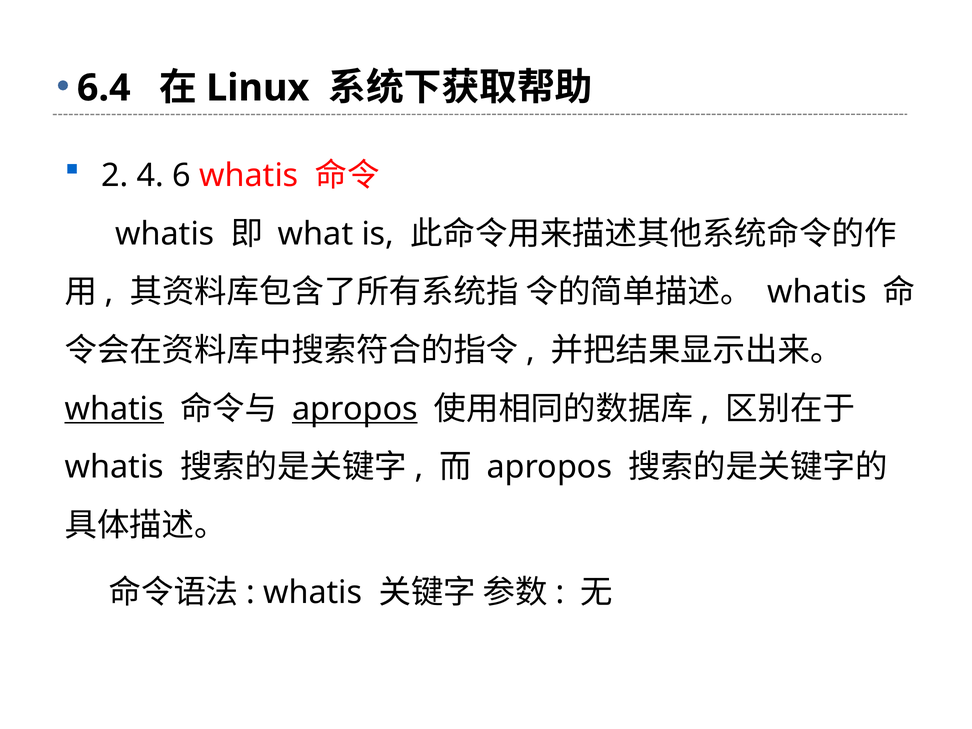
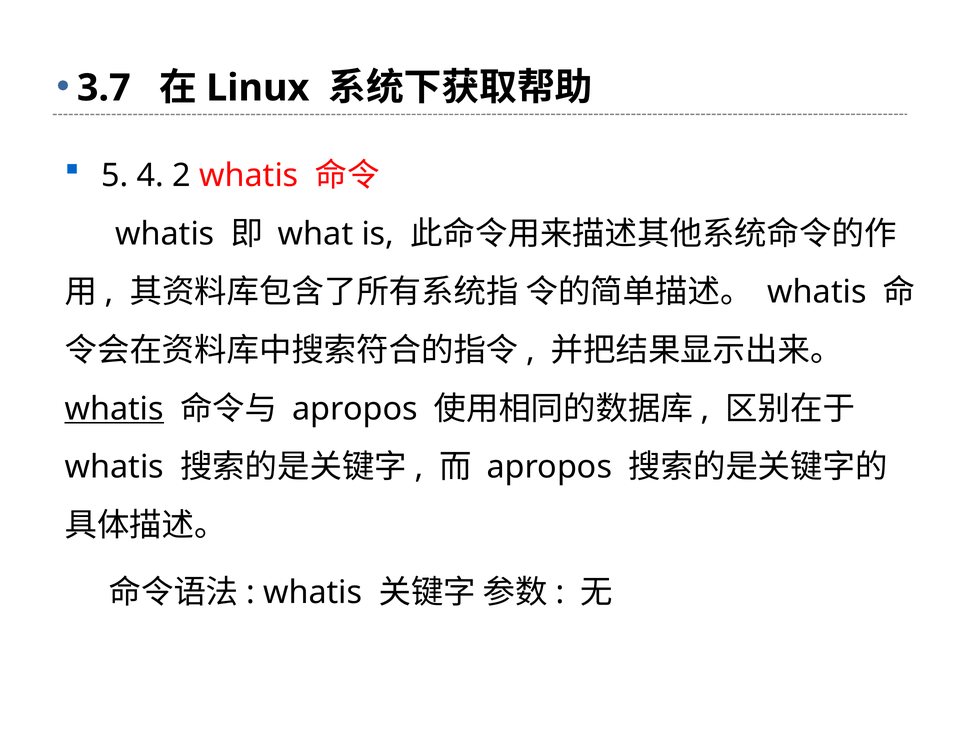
6.4: 6.4 -> 3.7 (104, 88)
2: 2 -> 5 (115, 176)
6: 6 -> 2 (182, 176)
apropos underline: present -> none (355, 409)
